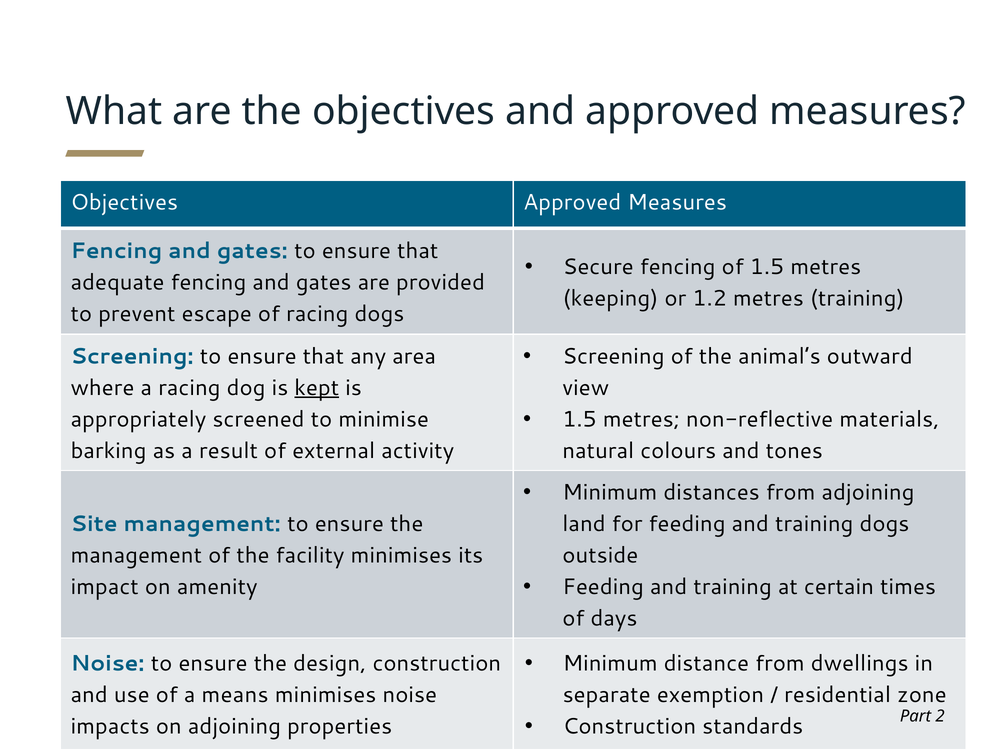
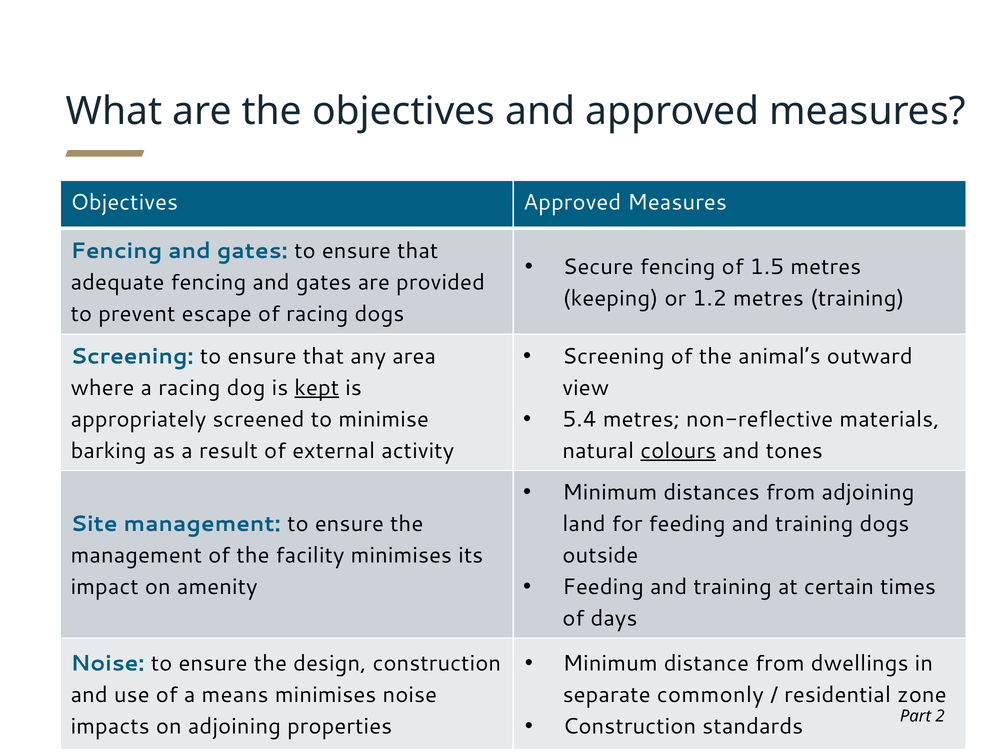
1.5: 1.5 -> 5.4 (580, 419)
colours underline: none -> present (678, 451)
exemption: exemption -> commonly (710, 695)
